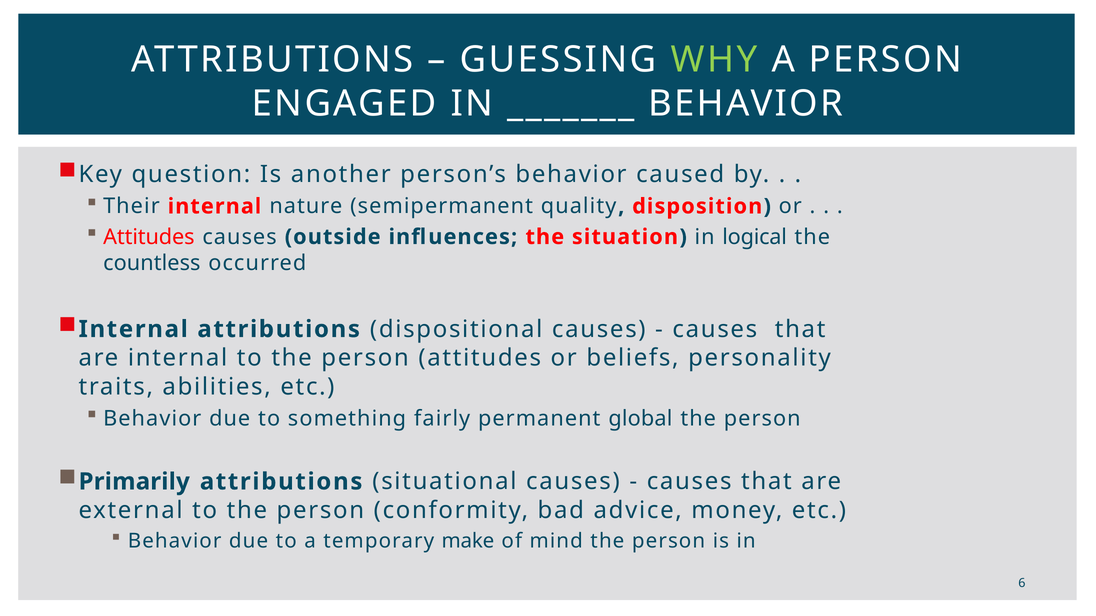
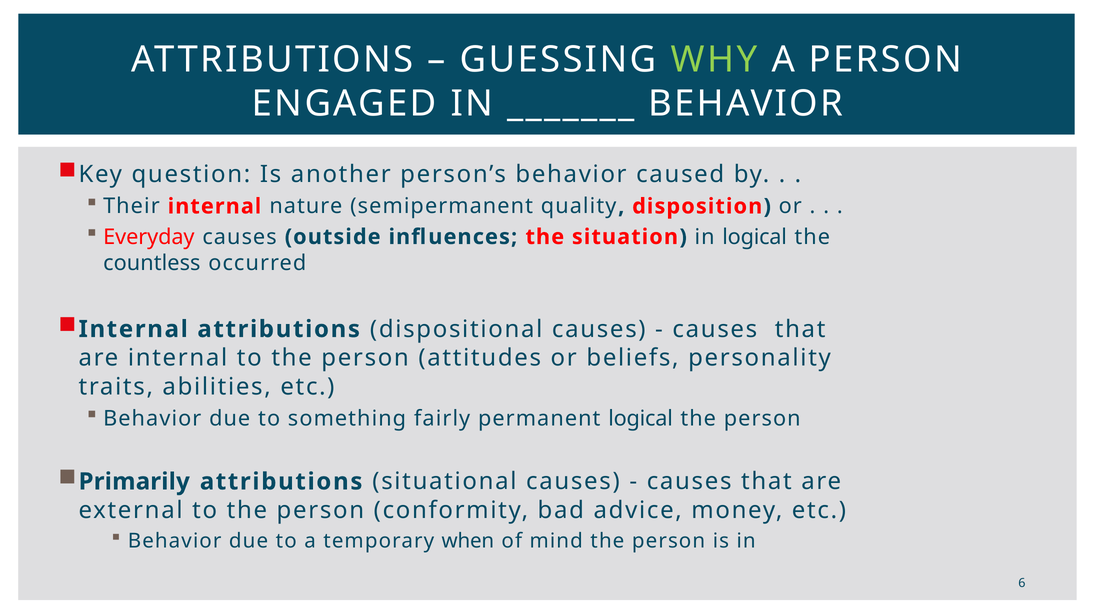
Attitudes: Attitudes -> Everyday (149, 237)
permanent global: global -> logical (641, 419)
make: make -> when (468, 541)
